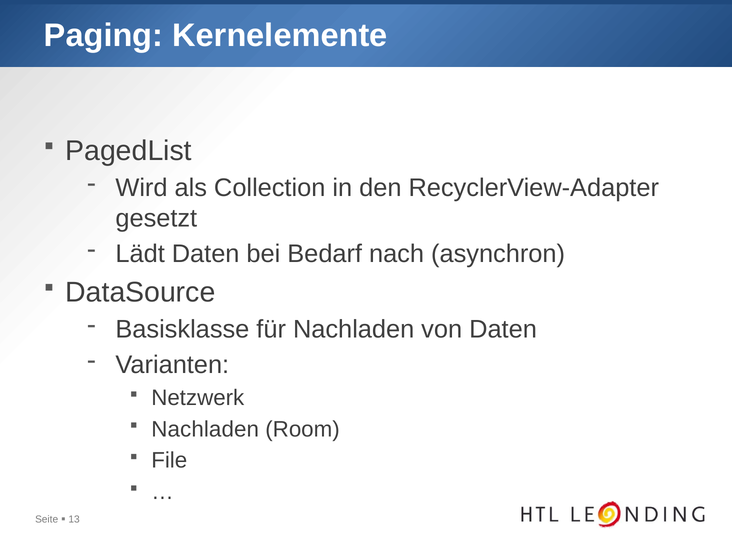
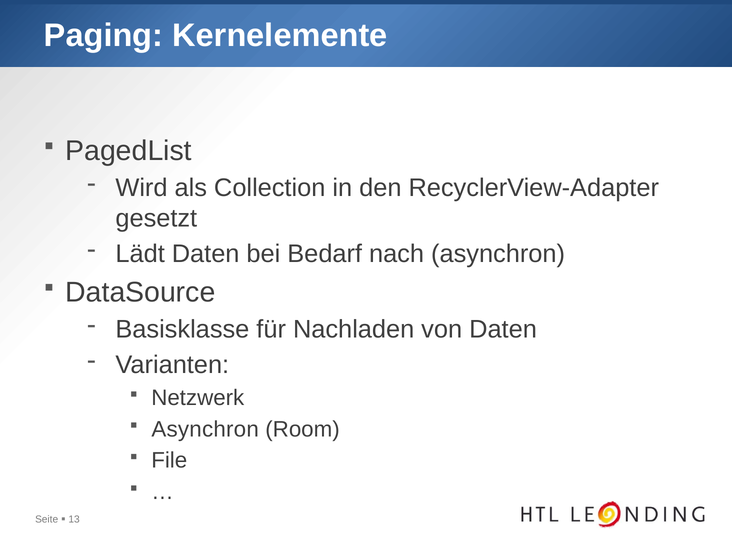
Nachladen: Nachladen -> Asynchron (205, 429)
